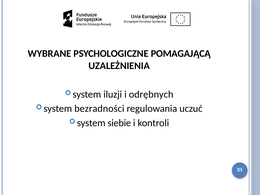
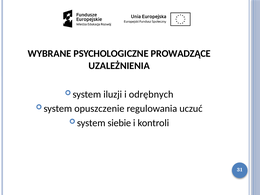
POMAGAJĄCĄ: POMAGAJĄCĄ -> PROWADZĄCE (181, 54)
bezradności: bezradności -> opuszczenie (99, 109)
